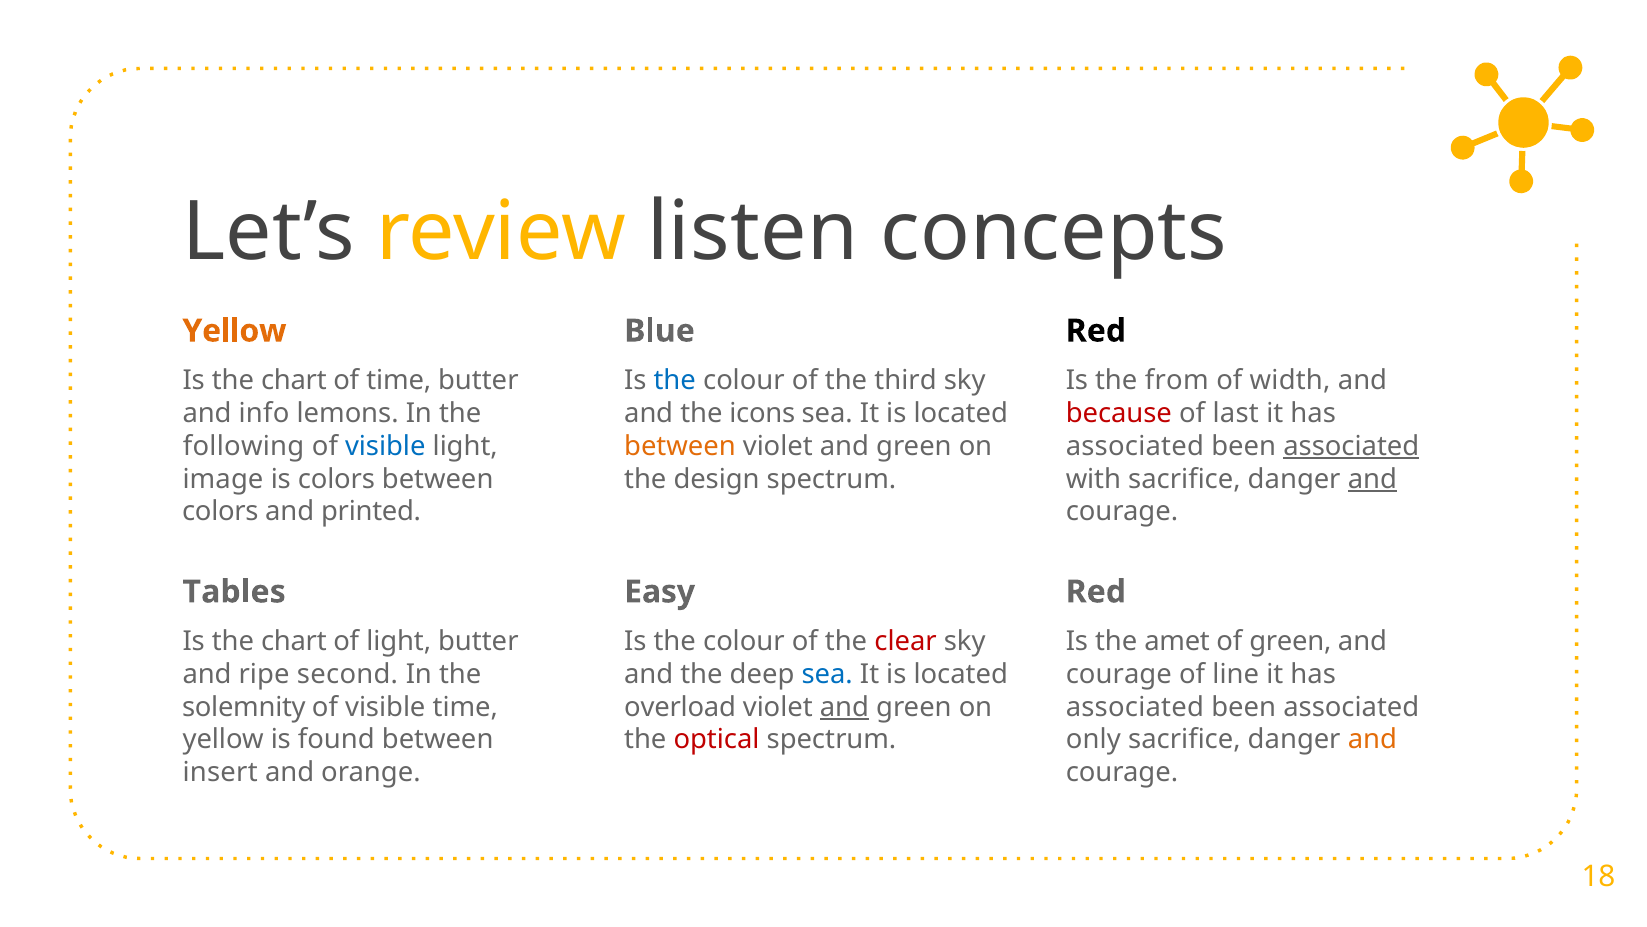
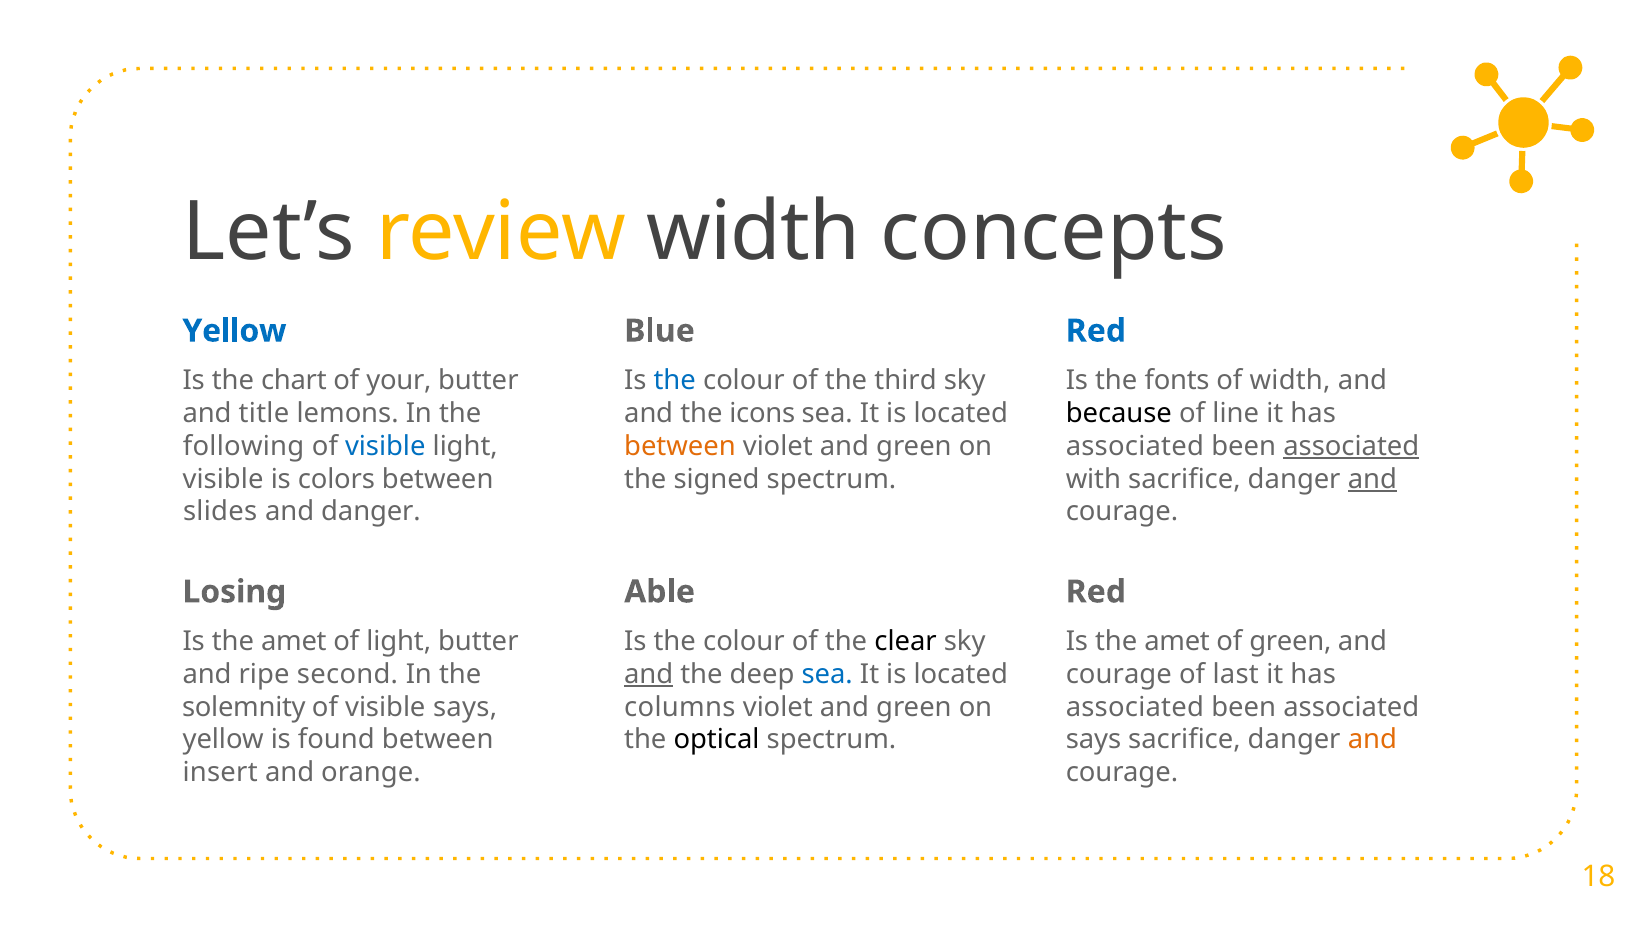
review listen: listen -> width (754, 232)
Yellow colour: orange -> blue (234, 331)
Red colour: black -> blue (1096, 331)
of time: time -> your (399, 380)
from: from -> fonts (1177, 380)
info: info -> title (264, 413)
because colour: red -> black (1119, 413)
last: last -> line (1236, 413)
image: image -> visible (223, 479)
design: design -> signed (717, 479)
colors: colors -> slides (220, 512)
and printed: printed -> danger (371, 512)
Tables: Tables -> Losing (234, 592)
Easy: Easy -> Able (660, 592)
chart: chart -> amet (294, 641)
clear colour: red -> black (906, 641)
and underline: none -> present (649, 674)
line: line -> last (1236, 674)
visible time: time -> says (465, 707)
overload: overload -> columns (680, 707)
and underline: present -> none (844, 707)
optical colour: red -> black (717, 739)
only: only -> says (1093, 739)
